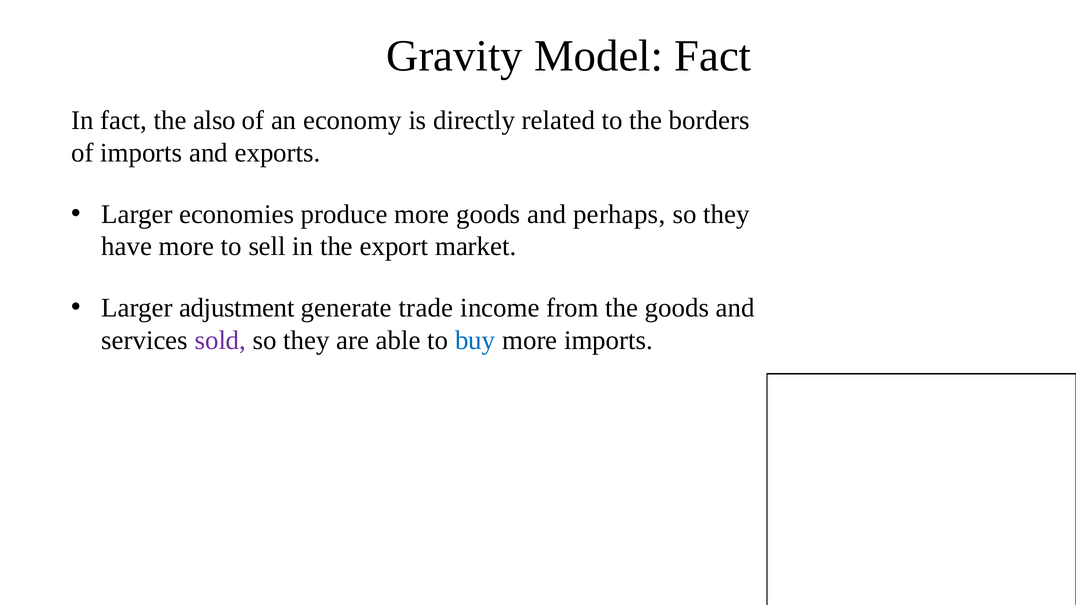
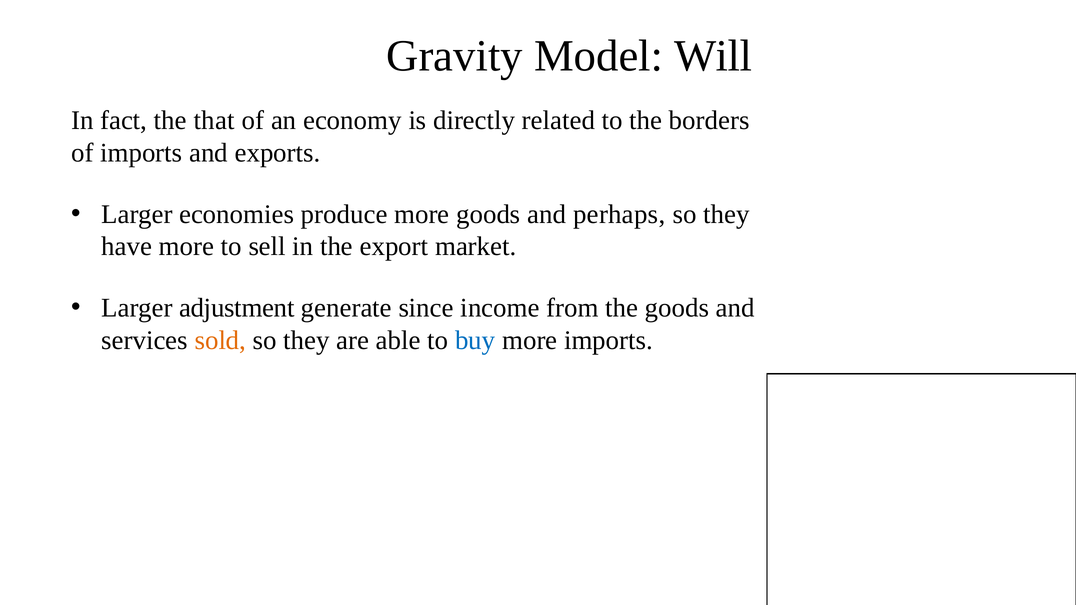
Model Fact: Fact -> Will (713, 56)
also: also -> that (214, 120)
trade: trade -> since (426, 308)
sold colour: purple -> orange (220, 340)
